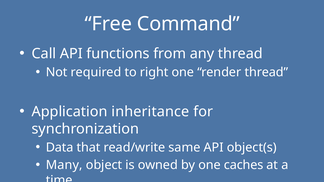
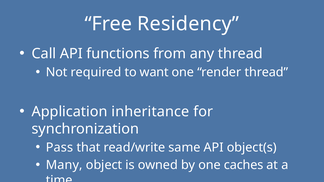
Command: Command -> Residency (188, 24)
right: right -> want (154, 72)
Data: Data -> Pass (59, 148)
